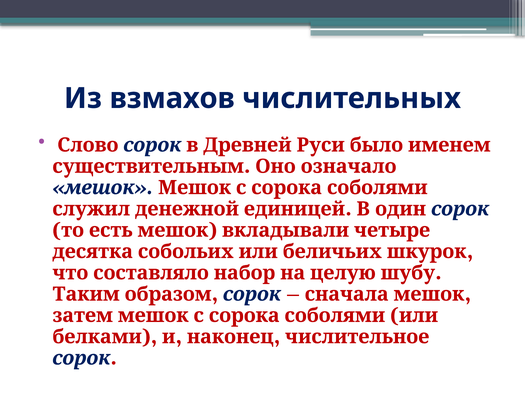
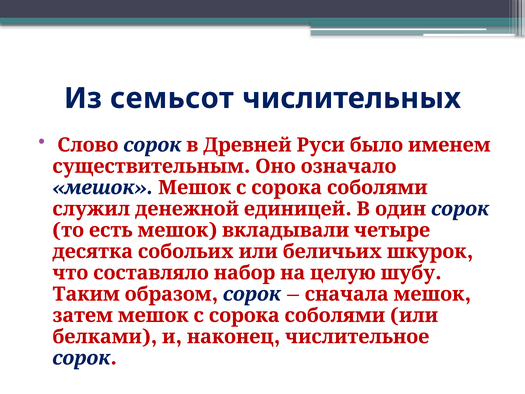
взмахов: взмахов -> семьсот (172, 98)
